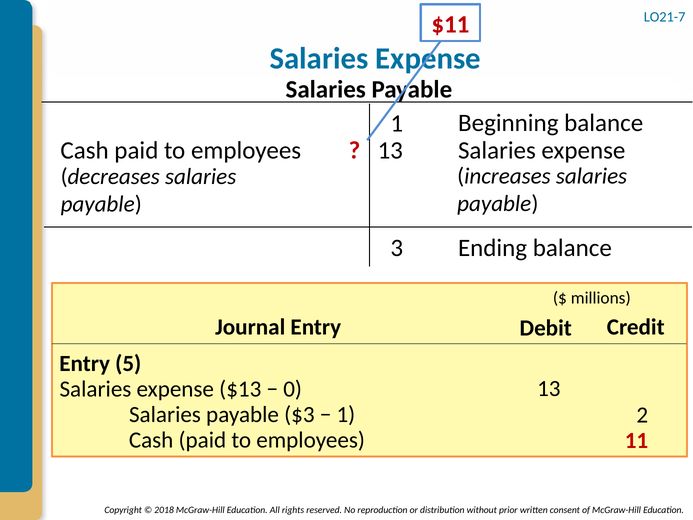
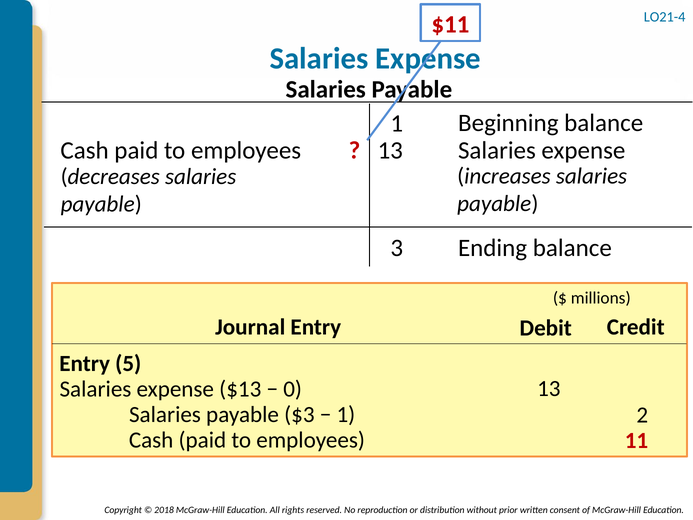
LO21-7: LO21-7 -> LO21-4 (665, 17)
